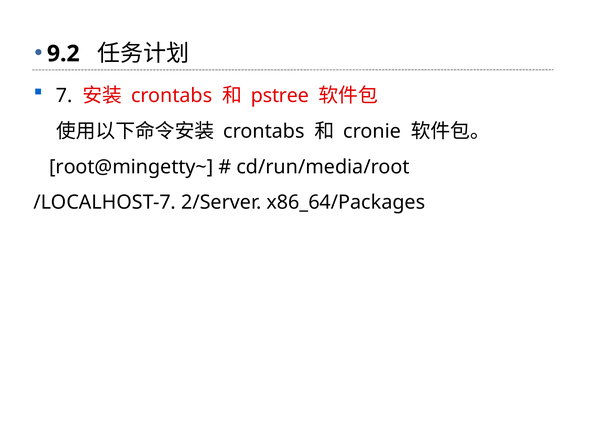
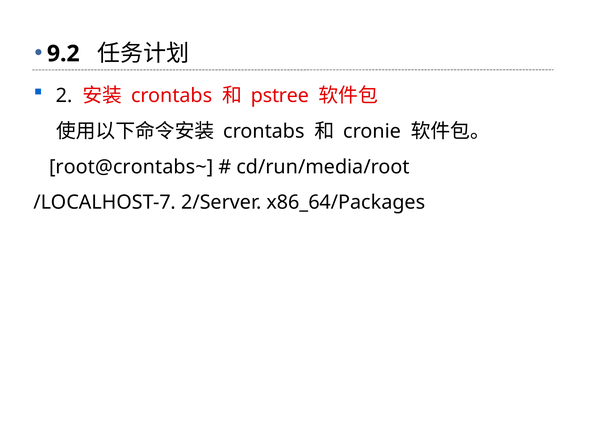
7: 7 -> 2 (64, 96)
root@mingetty~: root@mingetty~ -> root@crontabs~ (131, 167)
